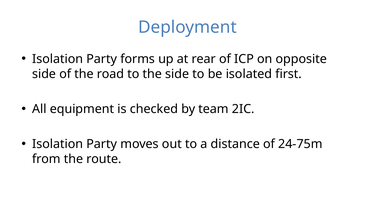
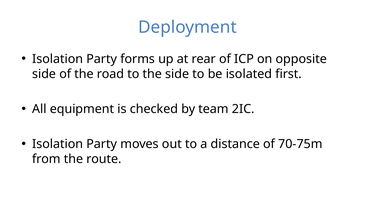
24-75m: 24-75m -> 70-75m (300, 144)
